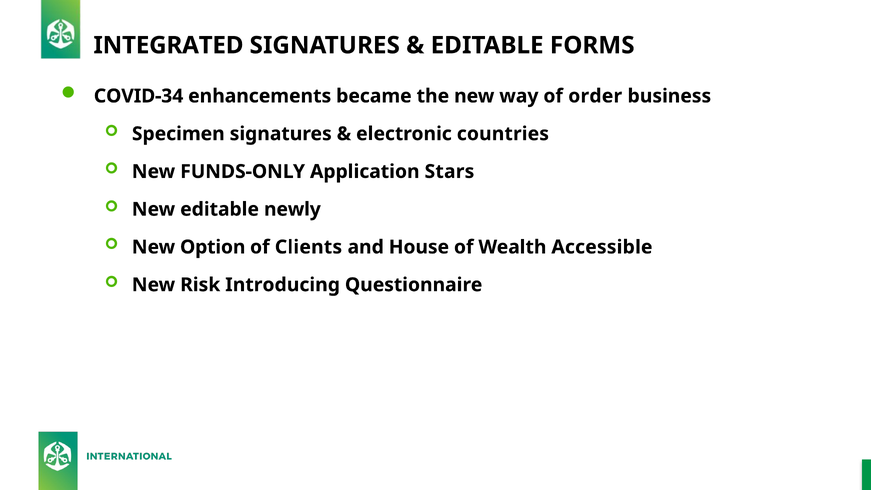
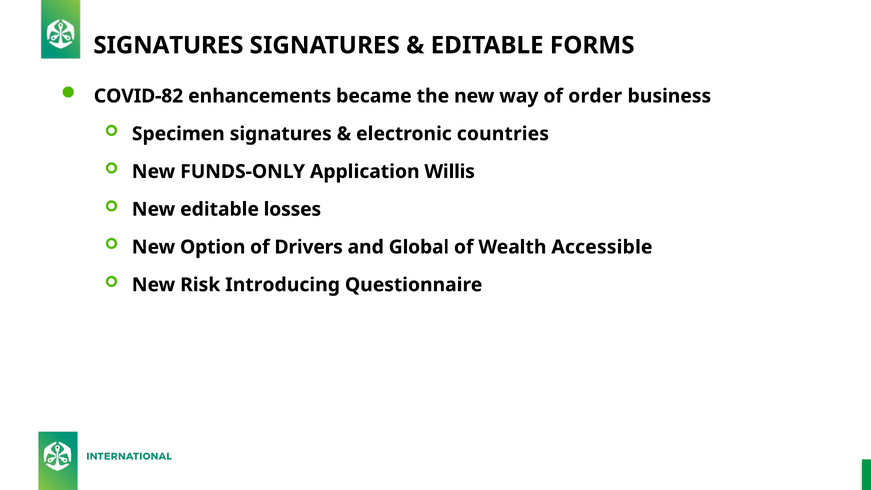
INTEGRATED: INTEGRATED -> SIGNATURES (168, 45)
COVID-34: COVID-34 -> COVID-82 (139, 96)
Stars: Stars -> Willis (450, 172)
newly: newly -> losses (292, 209)
Clients: Clients -> Drivers (309, 247)
House: House -> Global (419, 247)
